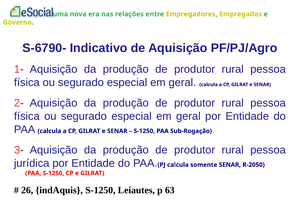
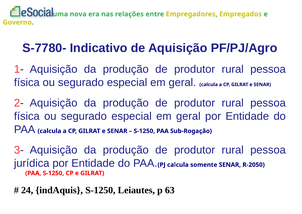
S-6790-: S-6790- -> S-7780- (44, 48)
26: 26 -> 24 (27, 191)
